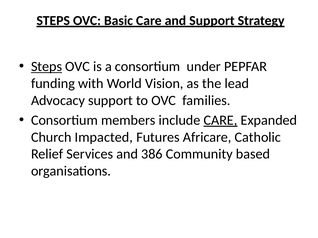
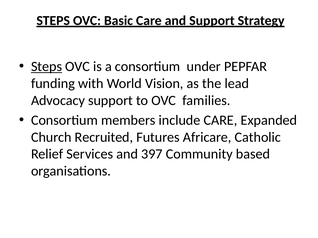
CARE underline: present -> none (220, 120)
Impacted: Impacted -> Recruited (104, 137)
386: 386 -> 397 (152, 154)
